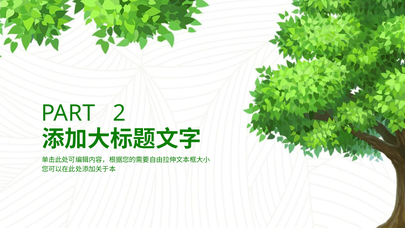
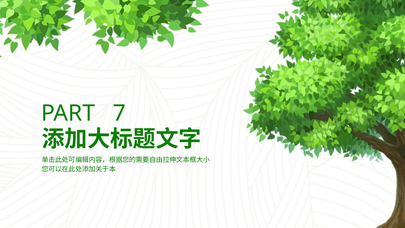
2: 2 -> 7 (119, 113)
